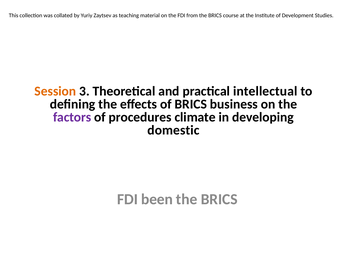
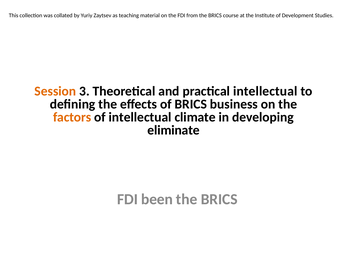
factors colour: purple -> orange (72, 117)
of procedures: procedures -> intellectual (140, 117)
domestic: domestic -> eliminate (174, 130)
